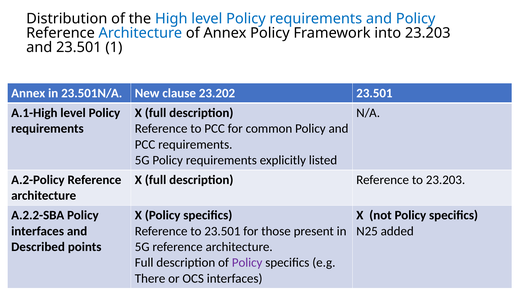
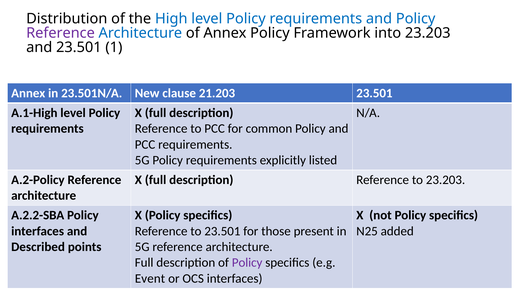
Reference colour: black -> purple (61, 33)
23.202: 23.202 -> 21.203 (217, 93)
There: There -> Event (150, 279)
